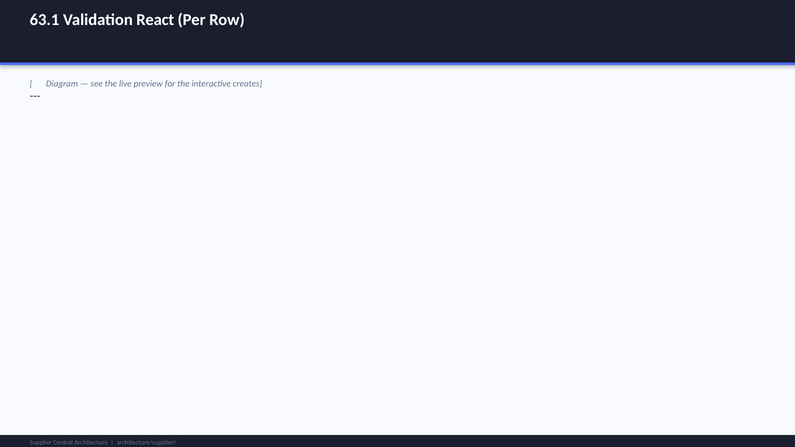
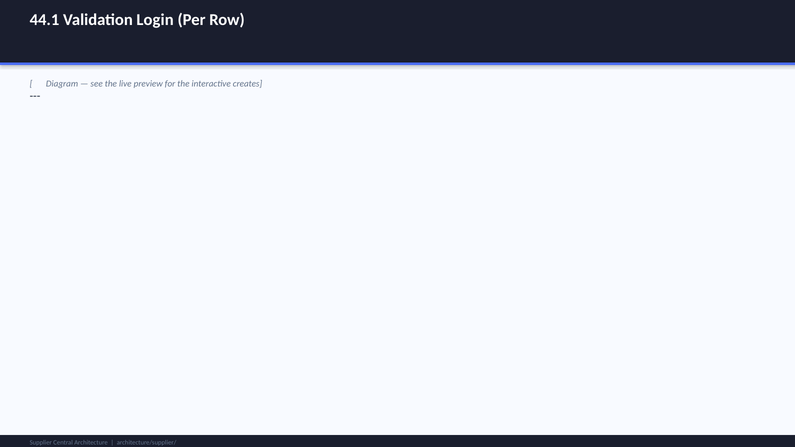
63.1: 63.1 -> 44.1 (44, 20)
React: React -> Login (155, 20)
